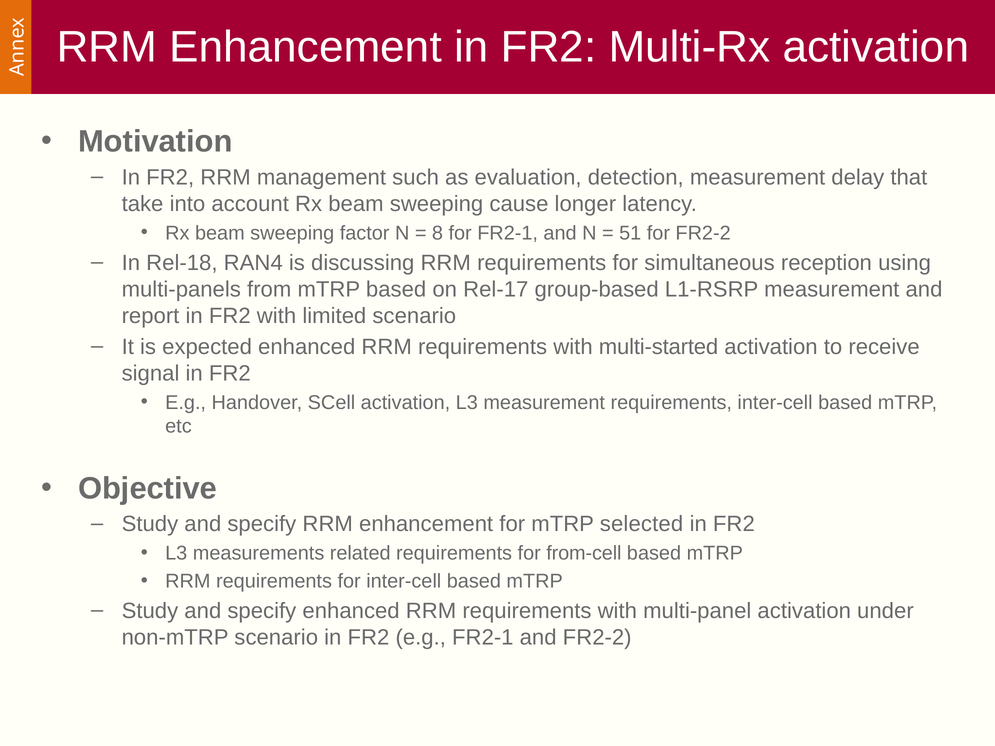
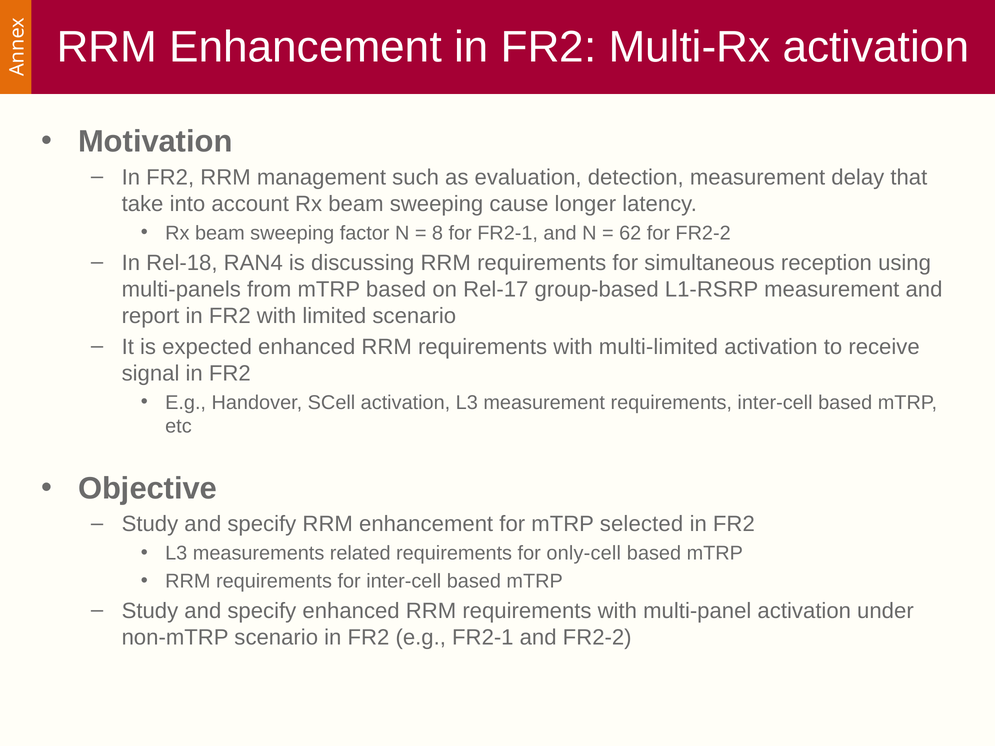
51: 51 -> 62 (630, 233)
multi-started: multi-started -> multi-limited (658, 347)
from-cell: from-cell -> only-cell (584, 553)
